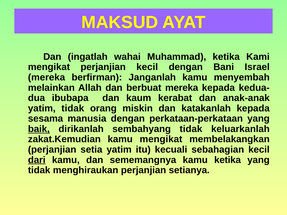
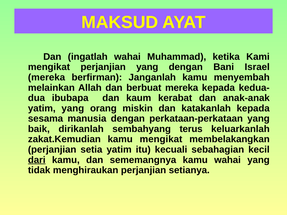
perjanjian kecil: kecil -> yang (147, 67)
yatim tidak: tidak -> yang (73, 108)
baik underline: present -> none (39, 129)
sembahyang tidak: tidak -> terus (191, 129)
kamu ketika: ketika -> wahai (228, 160)
